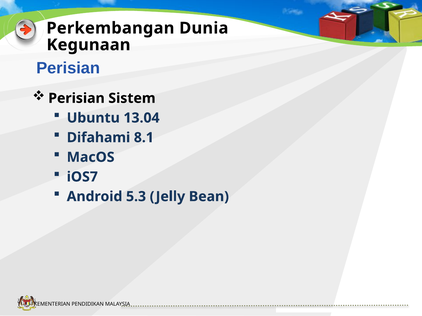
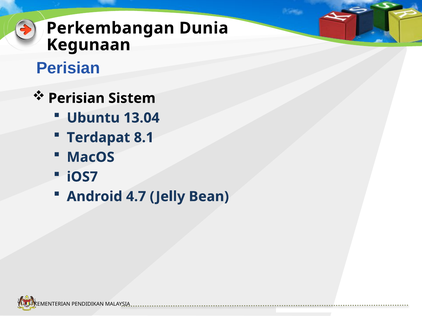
Difahami: Difahami -> Terdapat (98, 138)
5.3: 5.3 -> 4.7 (136, 197)
